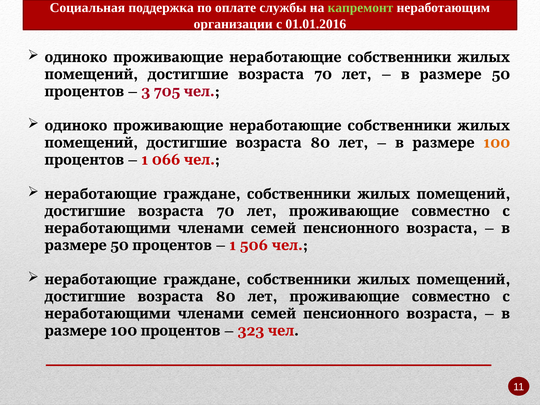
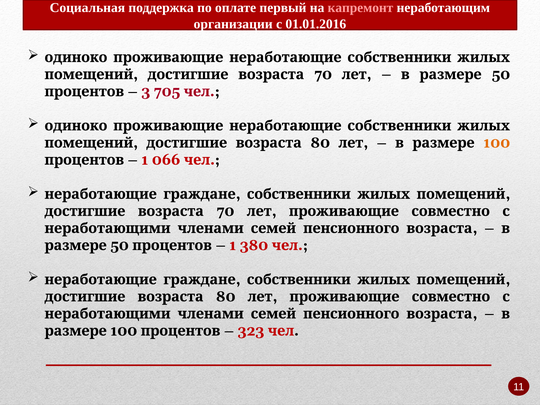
службы: службы -> первый (283, 8)
капремонт colour: light green -> pink (360, 8)
506: 506 -> 380 (254, 245)
